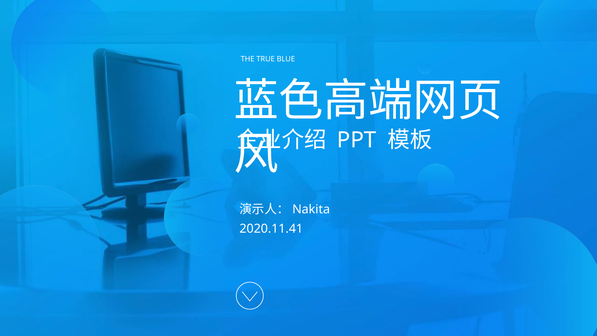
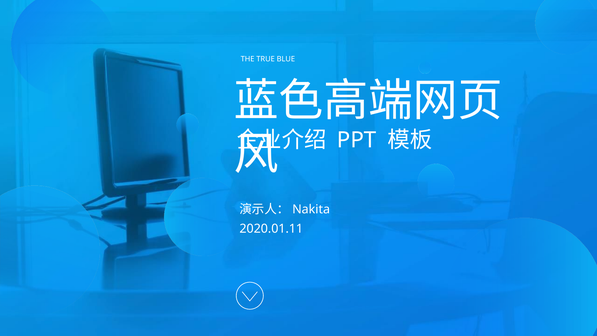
2020.11.41: 2020.11.41 -> 2020.01.11 (271, 228)
